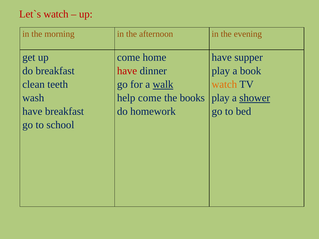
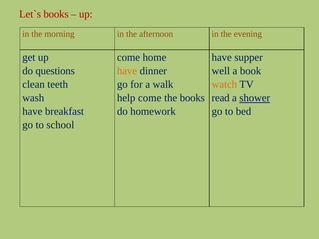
watch: watch -> books (56, 14)
do breakfast: breakfast -> questions (55, 71)
have colour: red -> orange (127, 71)
play: play -> well (221, 71)
walk underline: present -> none (163, 85)
play: play -> read (221, 98)
